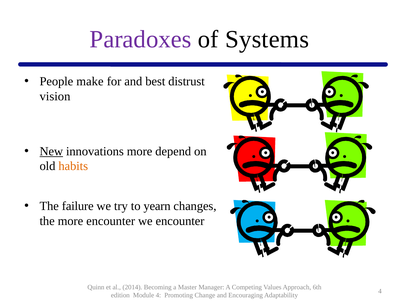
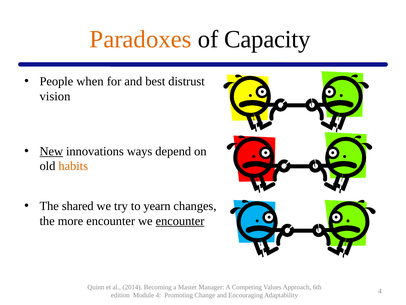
Paradoxes colour: purple -> orange (141, 39)
Systems: Systems -> Capacity (267, 39)
make: make -> when (90, 81)
innovations more: more -> ways (140, 151)
failure: failure -> shared (78, 206)
encounter underline: none -> present (180, 221)
